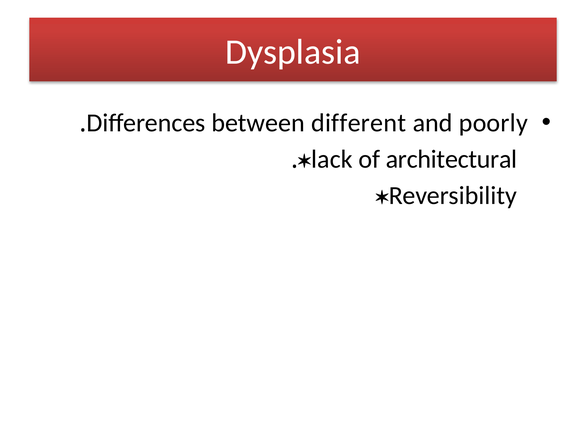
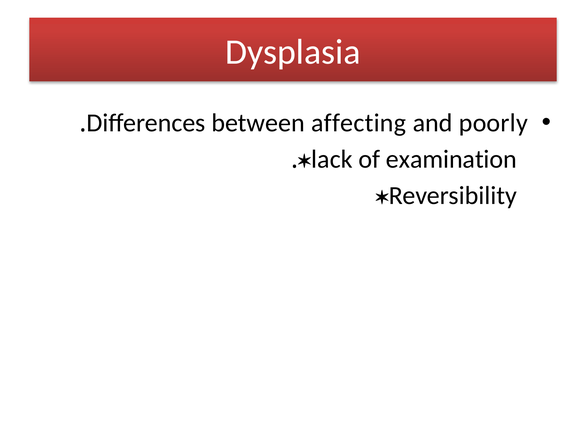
different: different -> affecting (359, 123)
architectural: architectural -> examination (451, 159)
